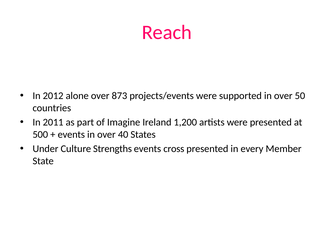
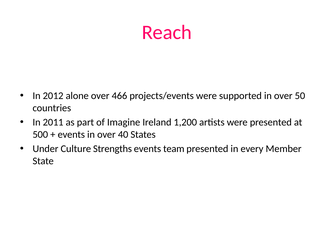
873: 873 -> 466 (119, 95)
cross: cross -> team (174, 148)
